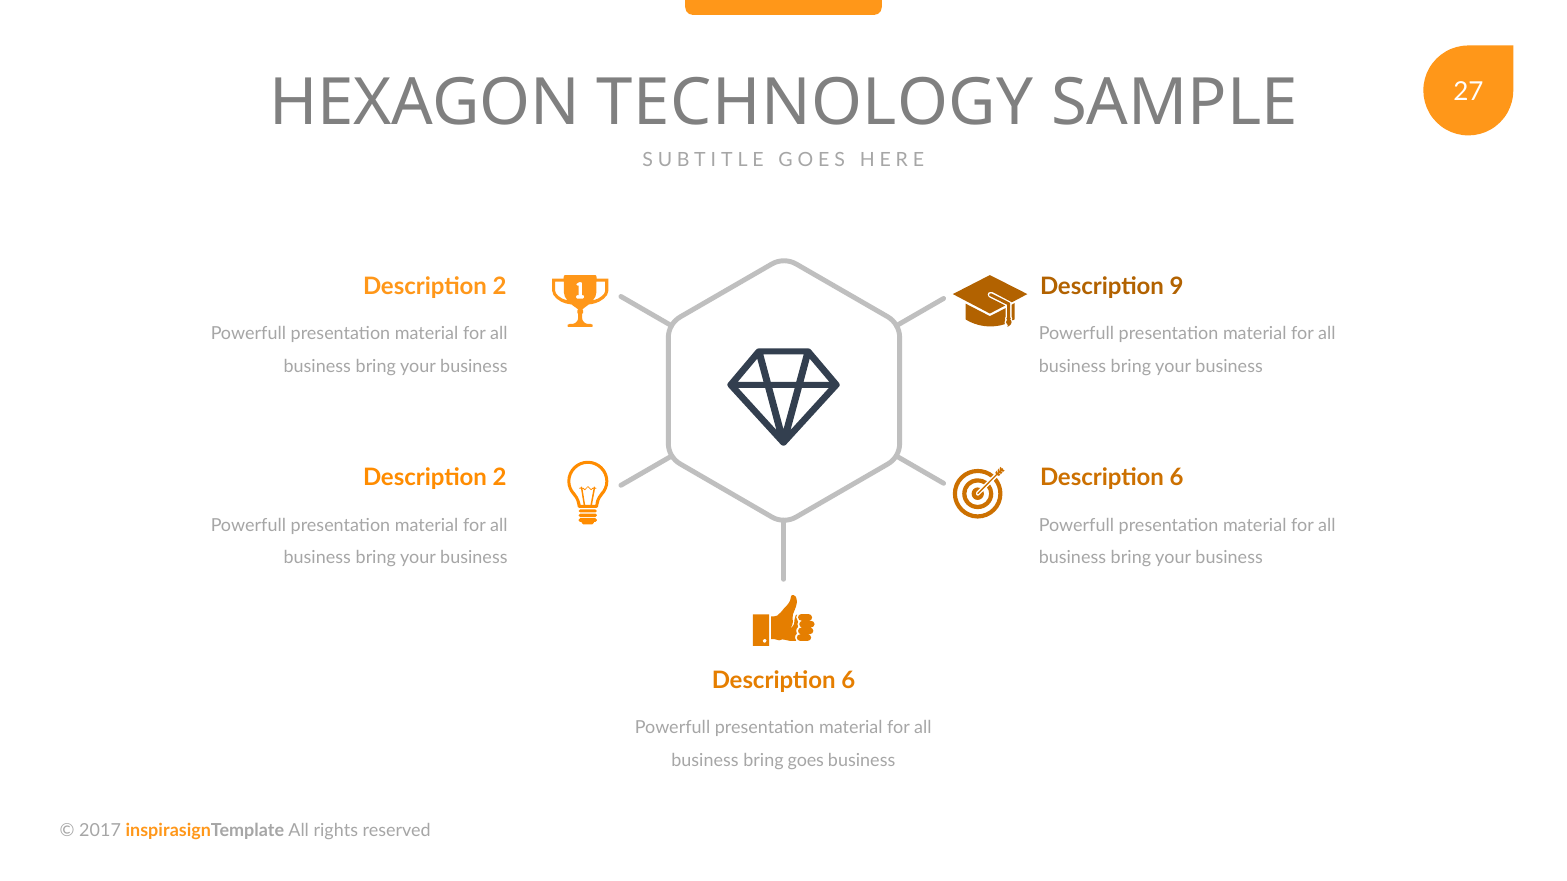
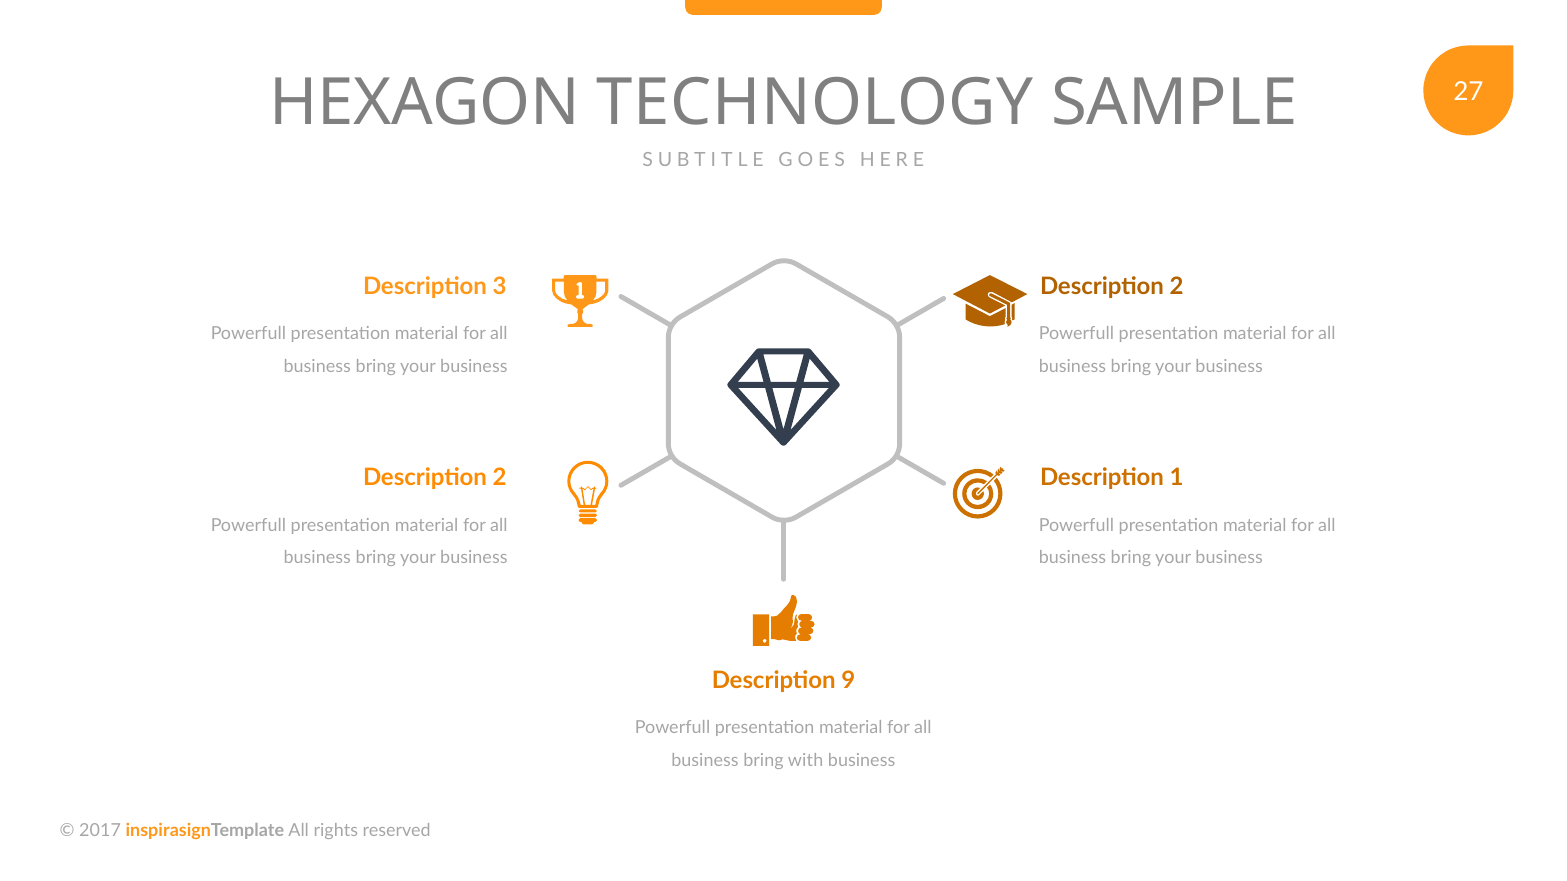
2: 2 -> 3 (500, 286)
9: 9 -> 2 (1177, 286)
6: 6 -> 1 (1177, 478)
6: 6 -> 9 (848, 681)
goes: goes -> with (806, 761)
